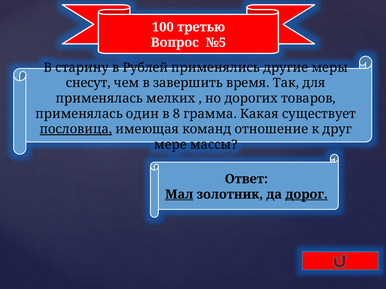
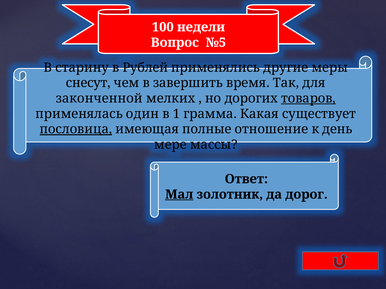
третью: третью -> недели (201, 27)
применялась: применялась -> законченной (99, 99)
товаров underline: none -> present (308, 99)
8: 8 -> 1 (176, 114)
команд: команд -> полные (207, 129)
друг: друг -> день (337, 129)
дорог underline: present -> none (306, 195)
